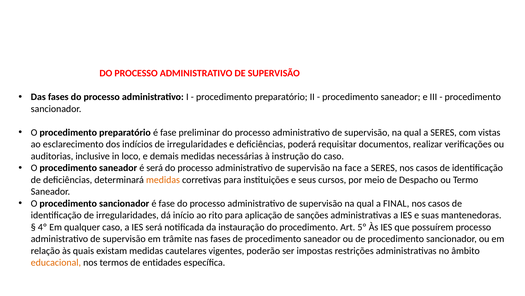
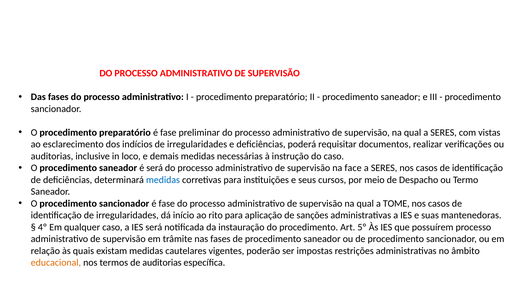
medidas colour: orange -> blue (163, 179)
FINAL: FINAL -> TOME (396, 203)
de entidades: entidades -> auditorias (162, 262)
